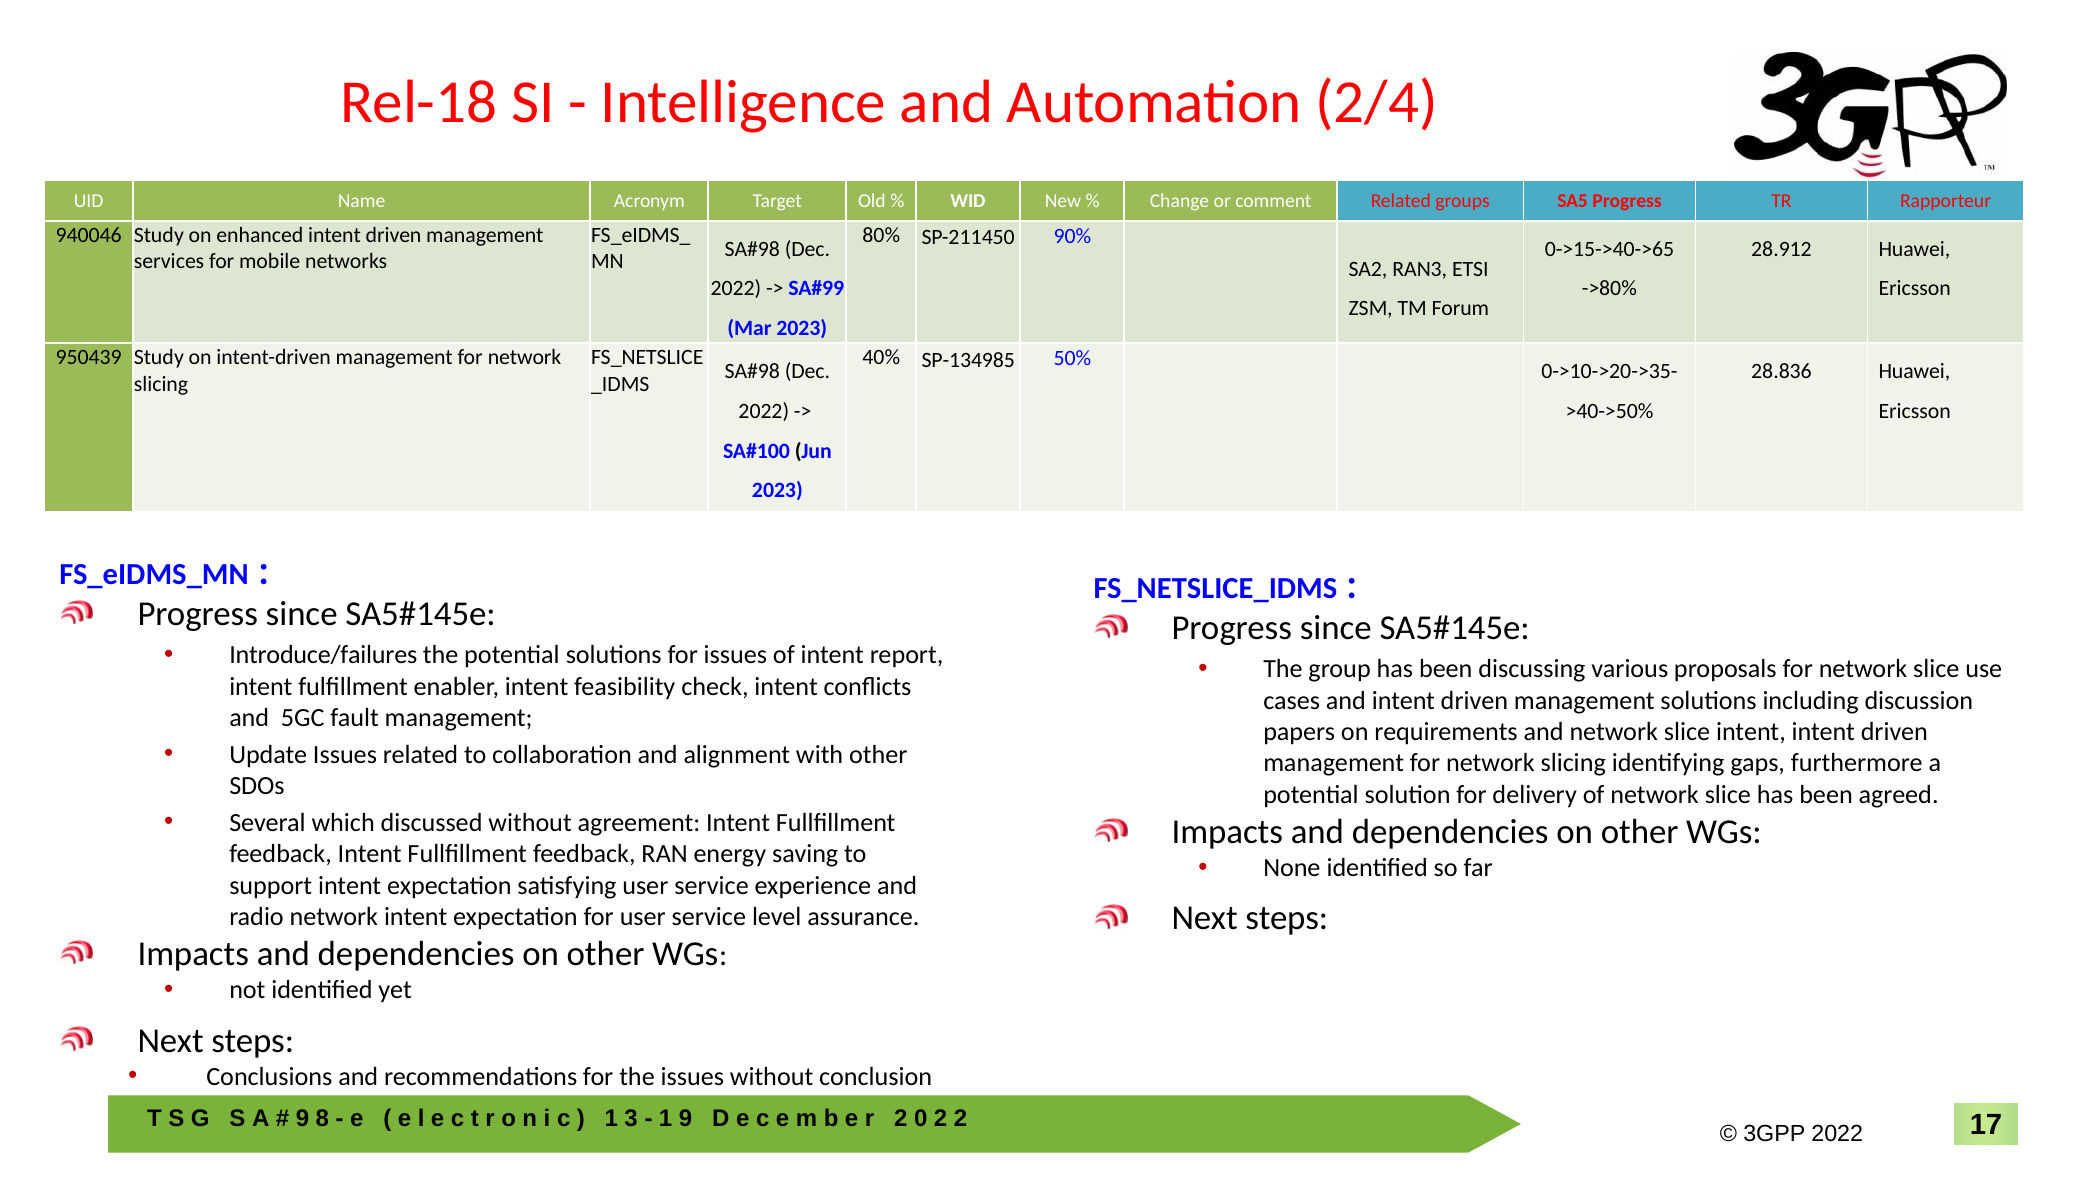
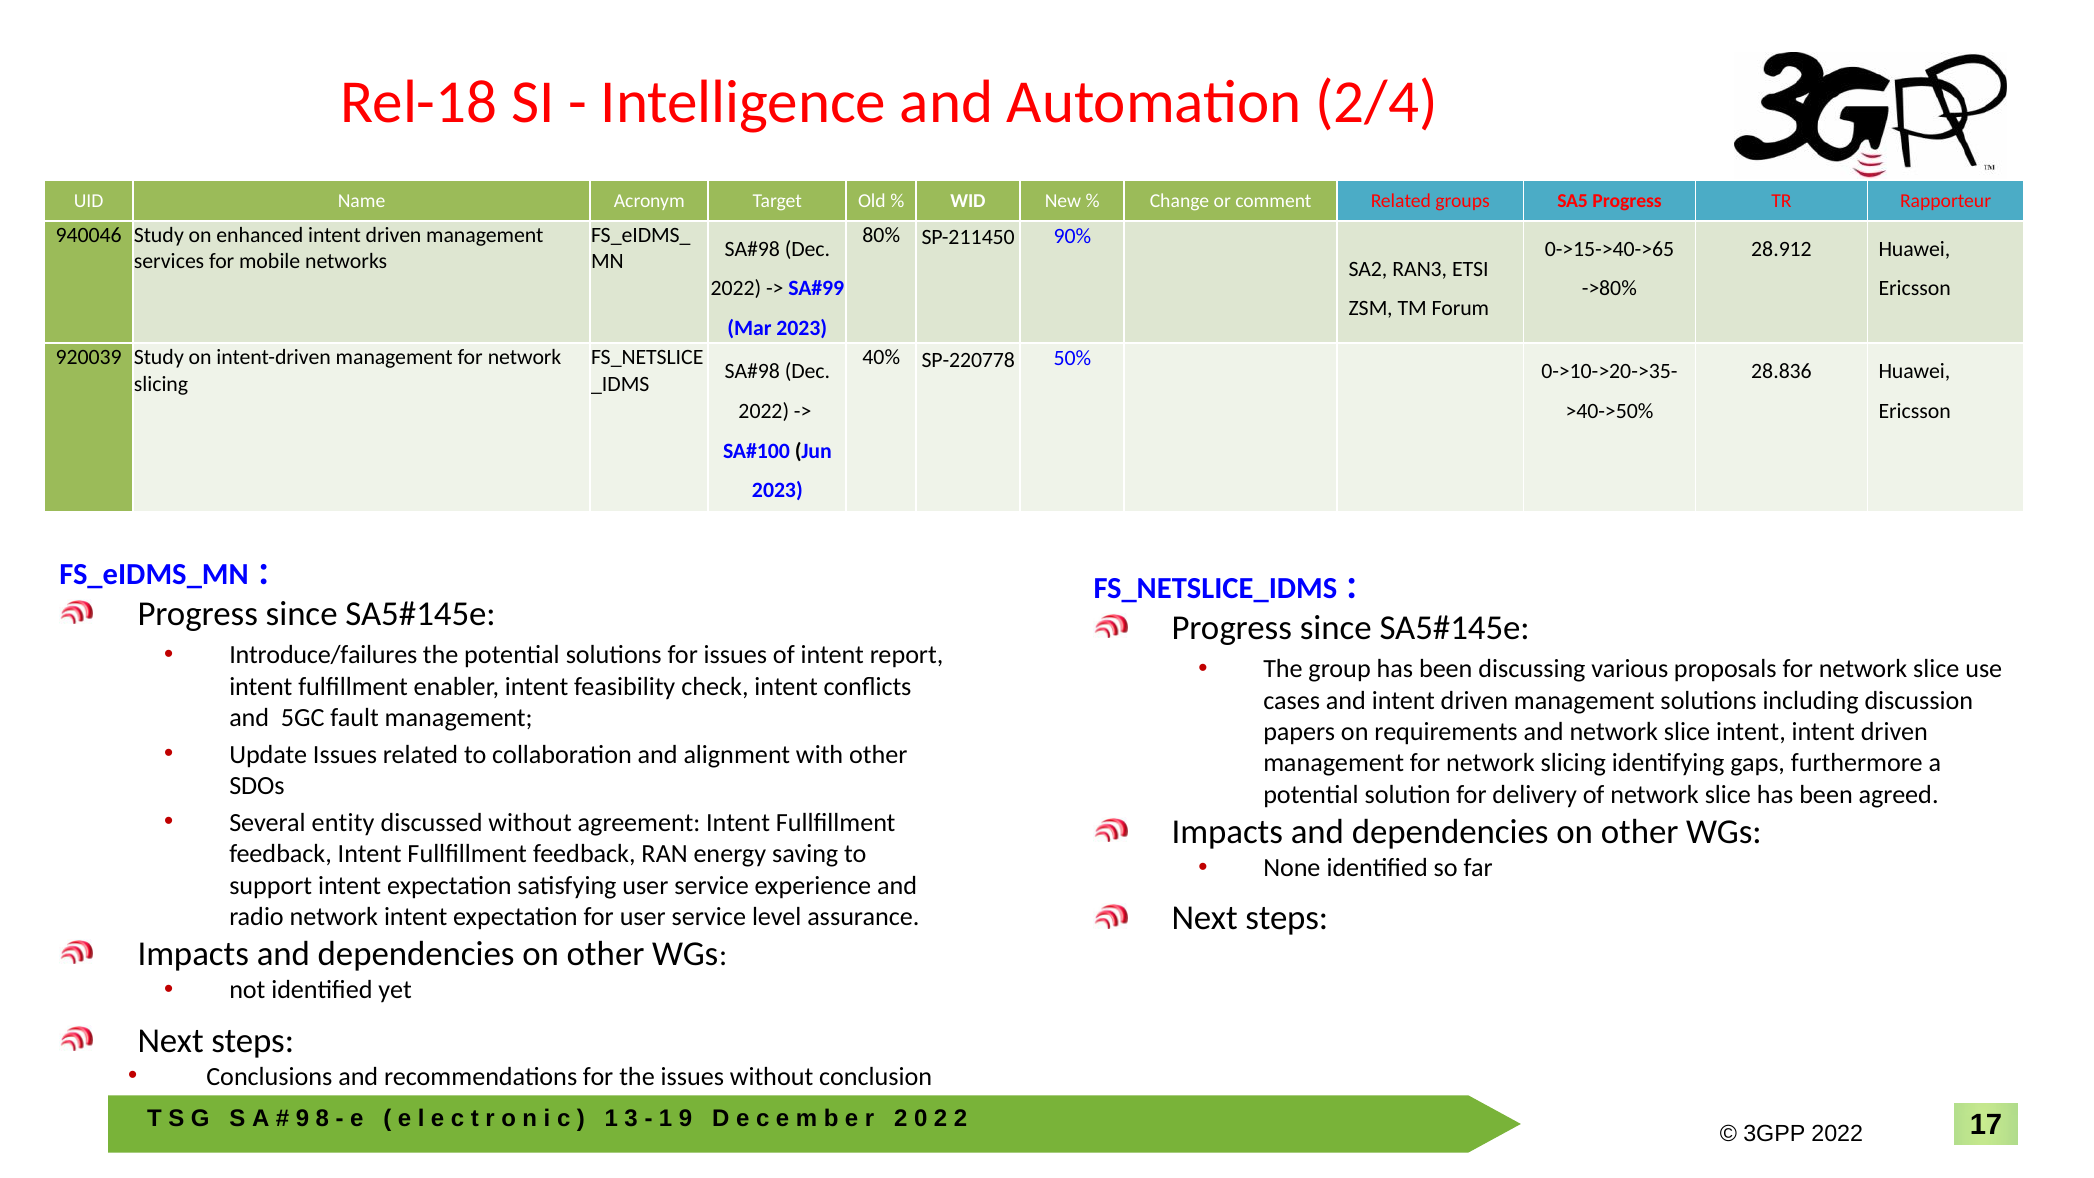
950439: 950439 -> 920039 (89, 358)
SP-134985: SP-134985 -> SP-220778 (968, 360)
which: which -> entity (343, 823)
